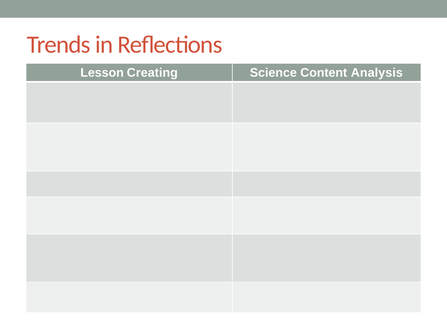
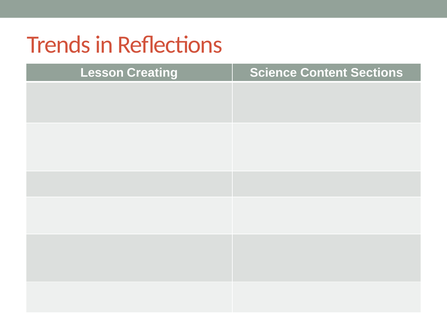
Analysis: Analysis -> Sections (377, 73)
